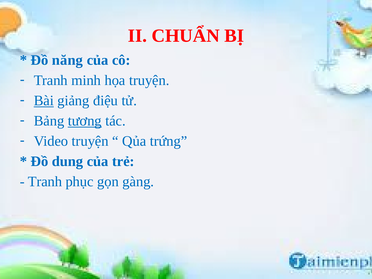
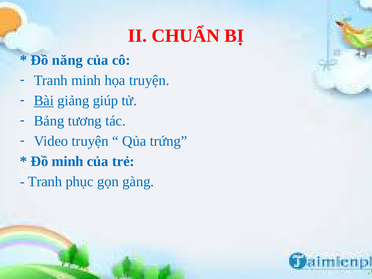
điệu: điệu -> giúp (106, 101)
tương underline: present -> none (85, 121)
Đồ dung: dung -> minh (68, 161)
